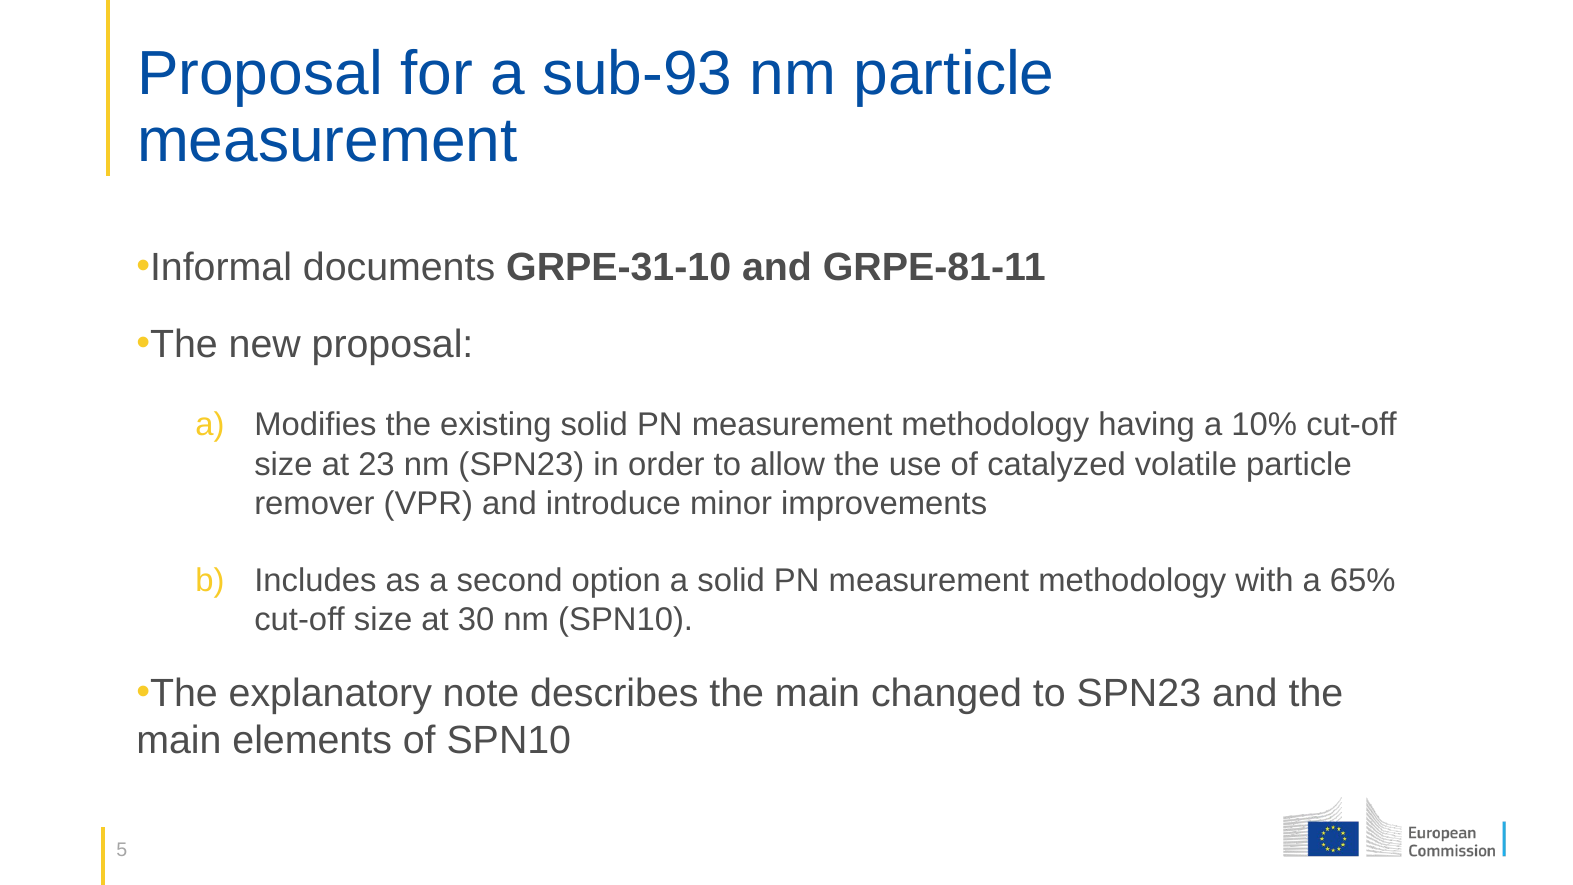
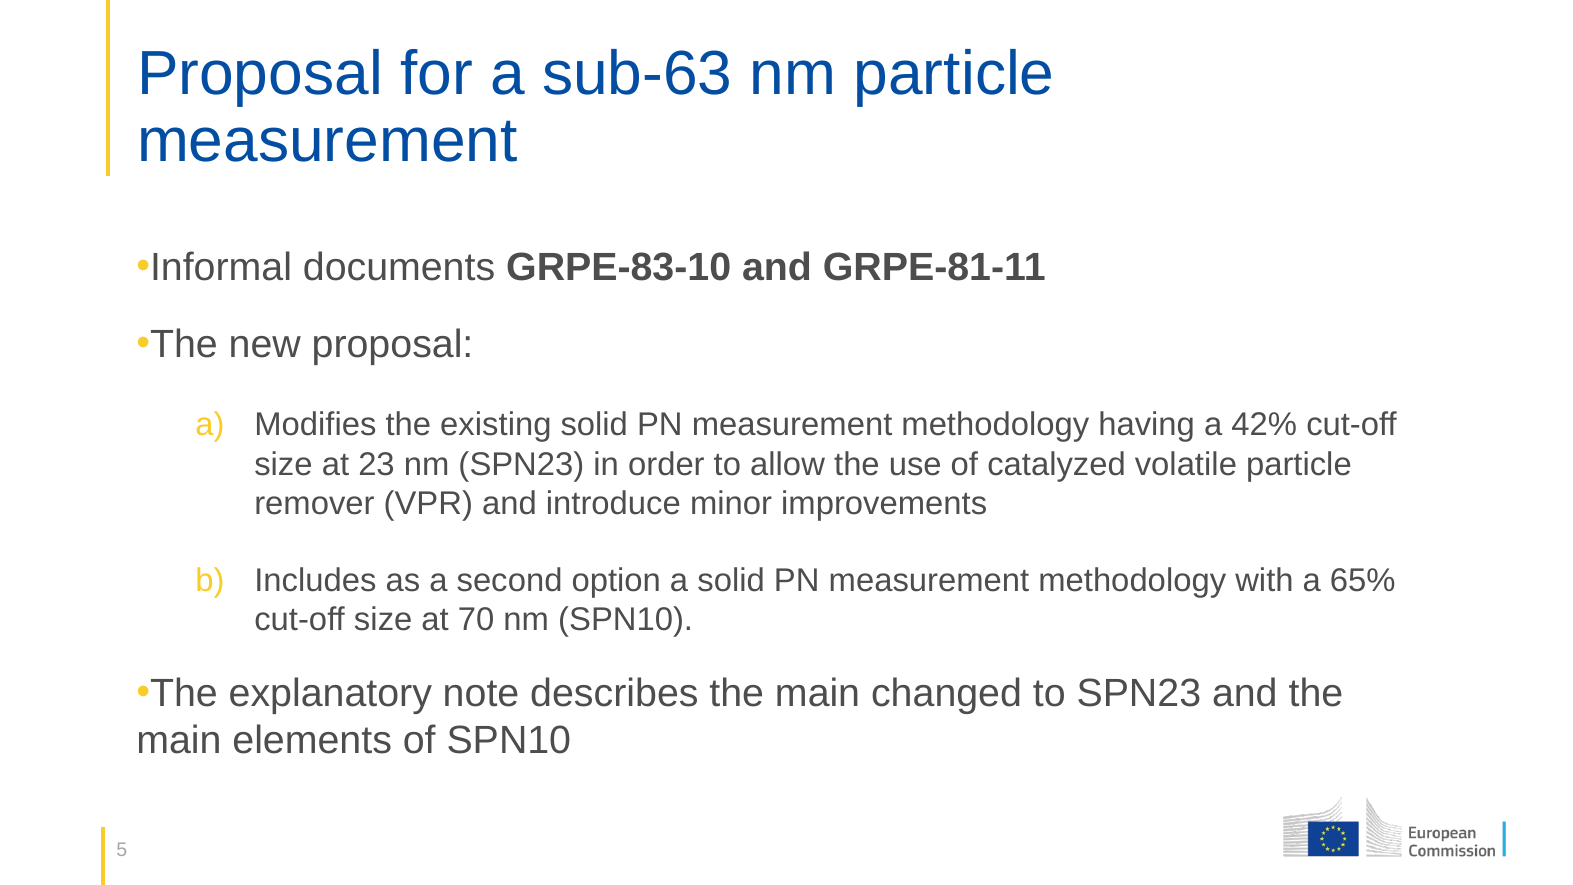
sub-93: sub-93 -> sub-63 (637, 74)
GRPE-31-10: GRPE-31-10 -> GRPE-83-10 (619, 268)
10%: 10% -> 42% (1264, 425)
30: 30 -> 70 (476, 620)
